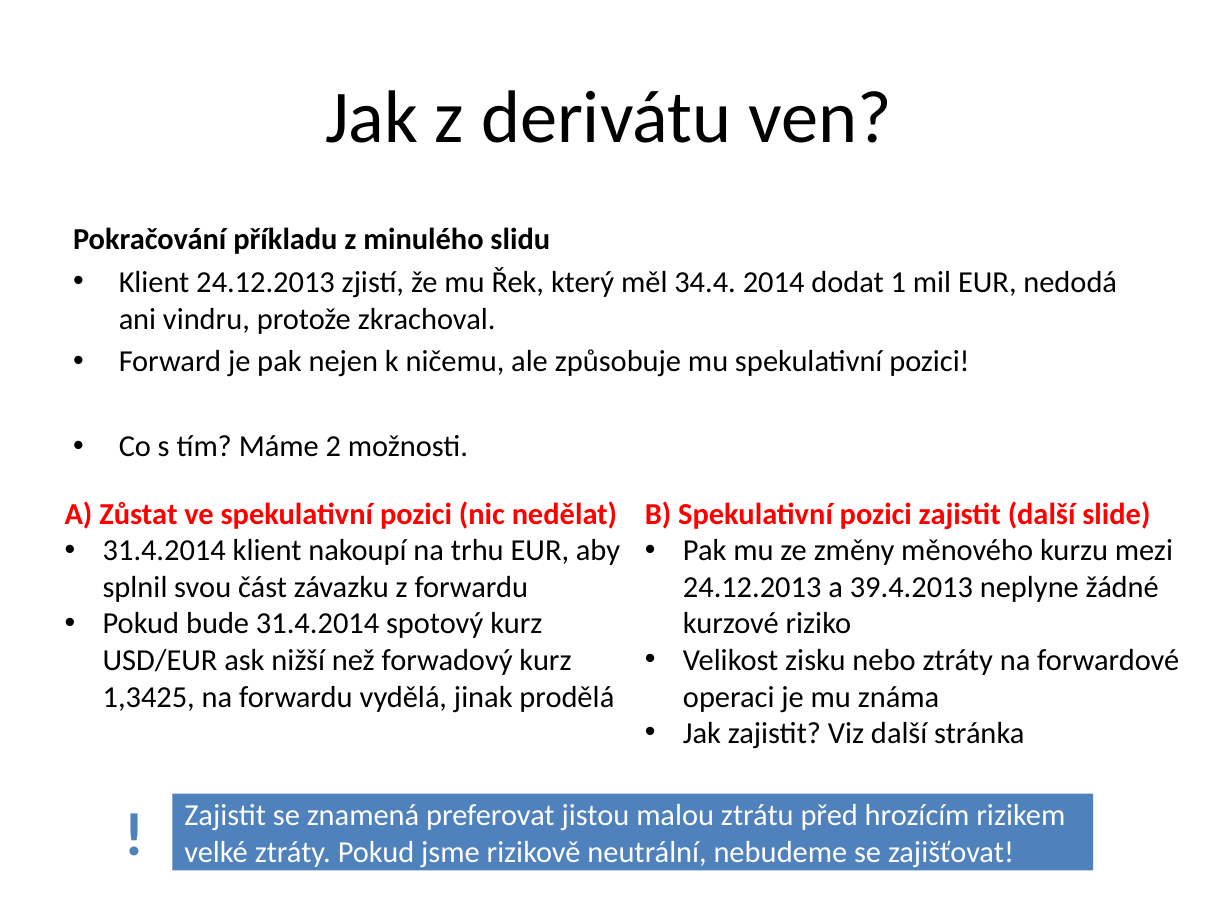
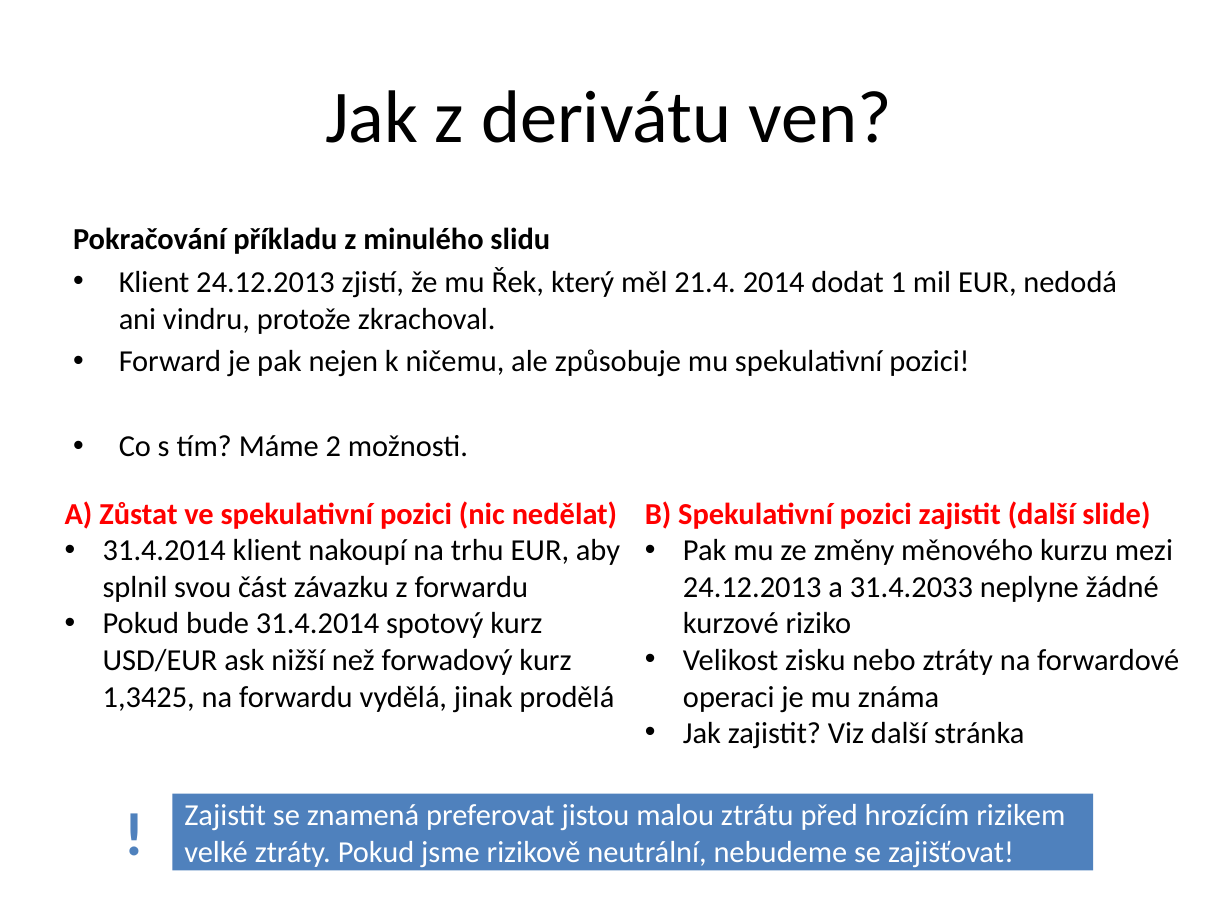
34.4: 34.4 -> 21.4 (705, 282)
39.4.2013: 39.4.2013 -> 31.4.2033 (911, 587)
